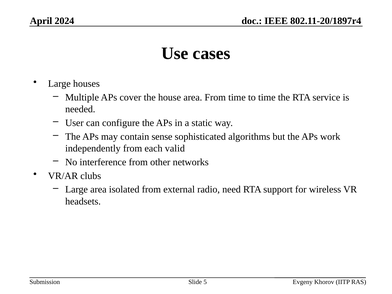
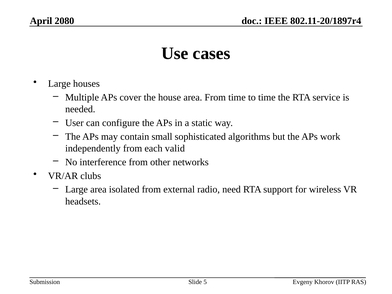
2024: 2024 -> 2080 (64, 21)
sense: sense -> small (162, 137)
